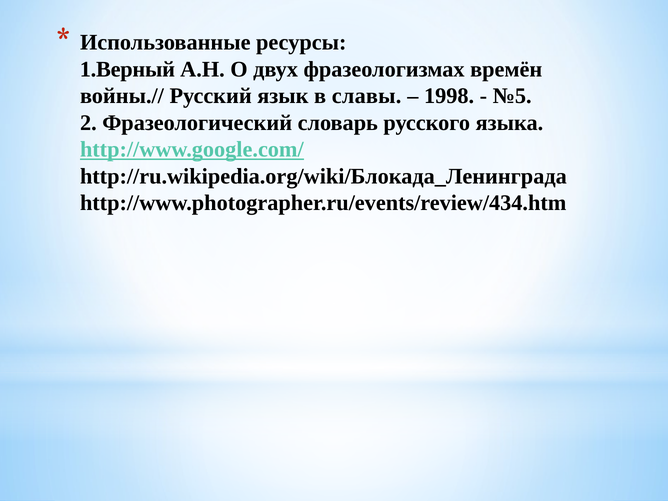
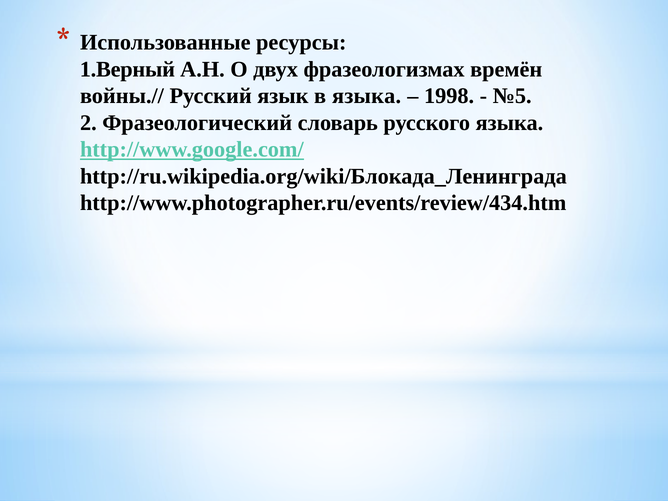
в славы: славы -> языка (367, 96)
